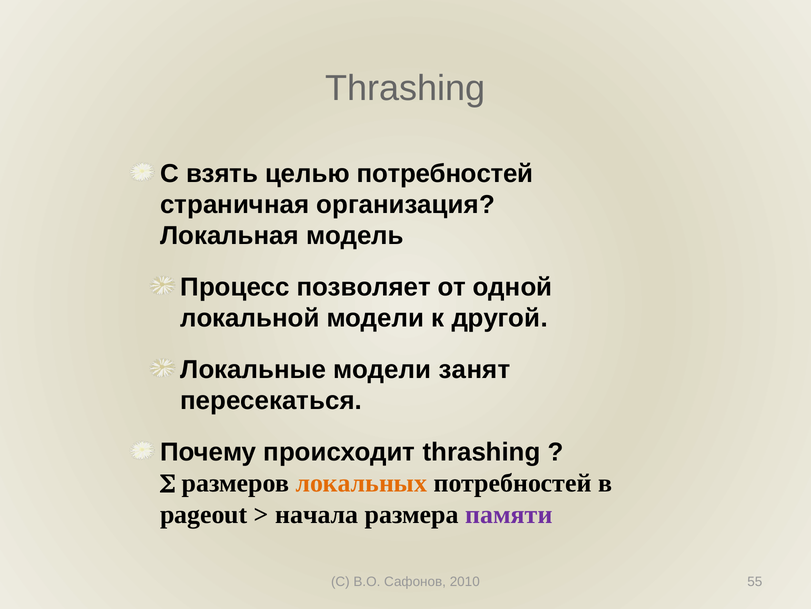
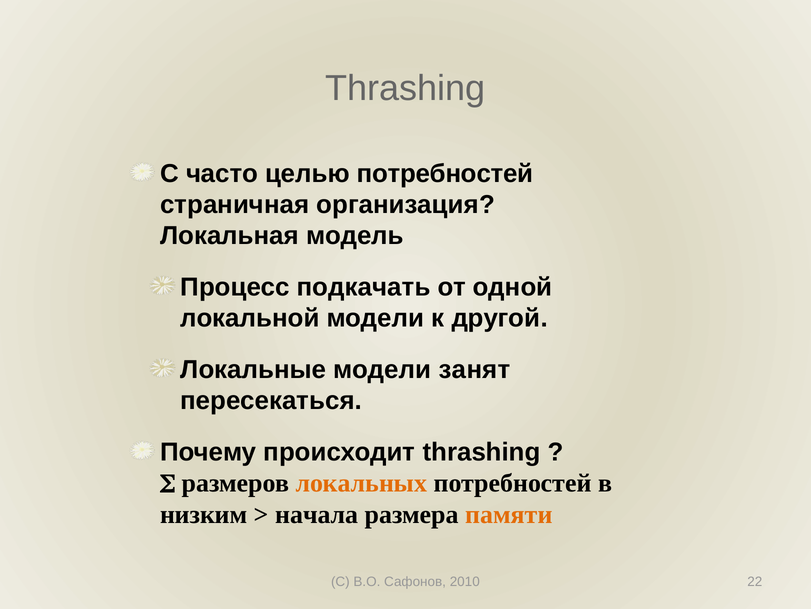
взять: взять -> часто (222, 173)
позволяет: позволяет -> подкачать (364, 287)
pageout: pageout -> низким (204, 514)
памяти colour: purple -> orange (509, 514)
55: 55 -> 22 (755, 581)
